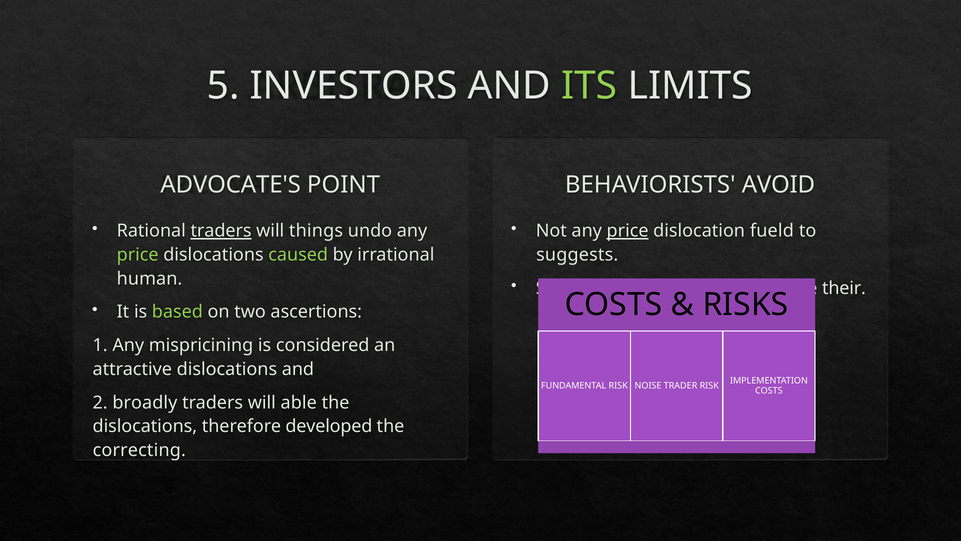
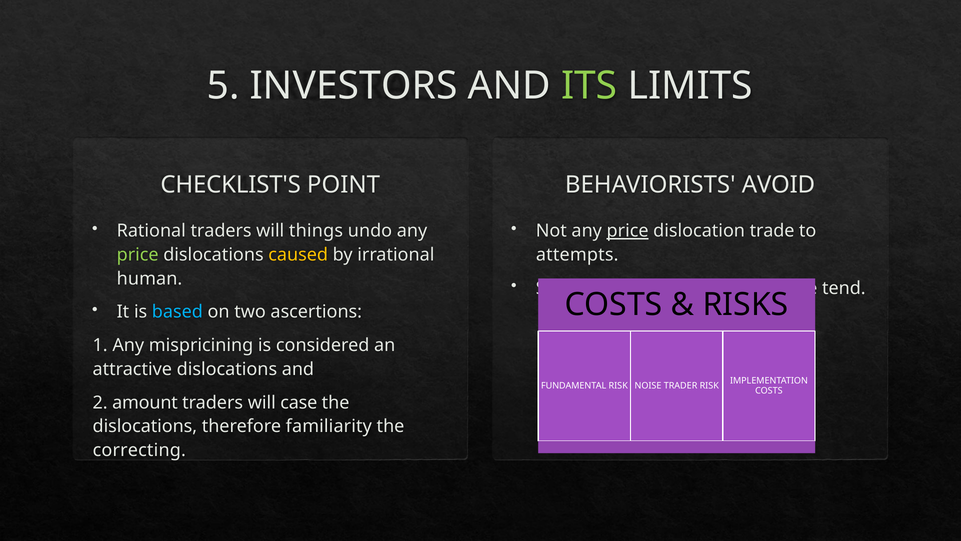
ADVOCATE'S: ADVOCATE'S -> CHECKLIST'S (231, 184)
traders underline: present -> none (221, 231)
fueld: fueld -> trade (772, 231)
caused colour: light green -> yellow (298, 255)
suggests: suggests -> attempts (577, 255)
their: their -> tend (844, 288)
based colour: light green -> light blue (177, 312)
broadly: broadly -> amount (145, 402)
able: able -> case (299, 402)
developed: developed -> familiarity (329, 426)
